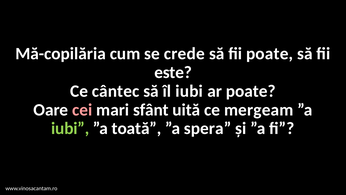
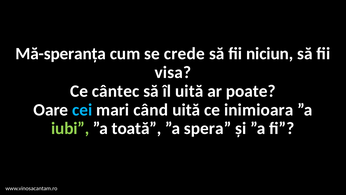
Mă-copilăria: Mă-copilăria -> Mă-speranța (61, 54)
fii poate: poate -> niciun (270, 54)
este: este -> visa (173, 72)
îl iubi: iubi -> uită (189, 91)
cei colour: pink -> light blue (82, 110)
sfânt: sfânt -> când (151, 110)
mergeam: mergeam -> inimioara (259, 110)
